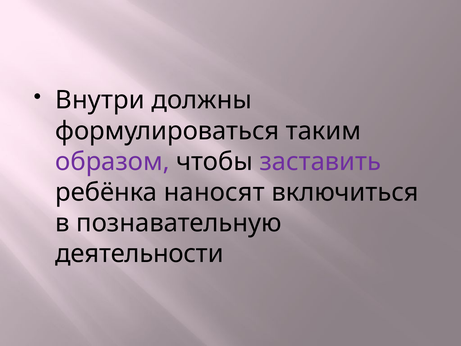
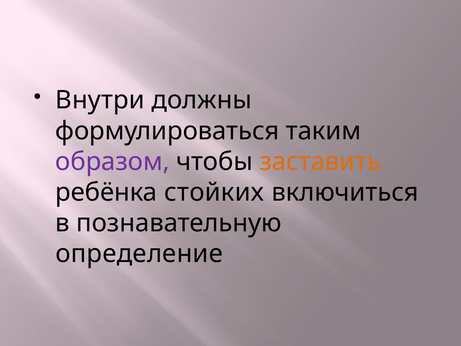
заставить colour: purple -> orange (320, 162)
наносят: наносят -> стойких (214, 192)
деятельности: деятельности -> определение (139, 254)
